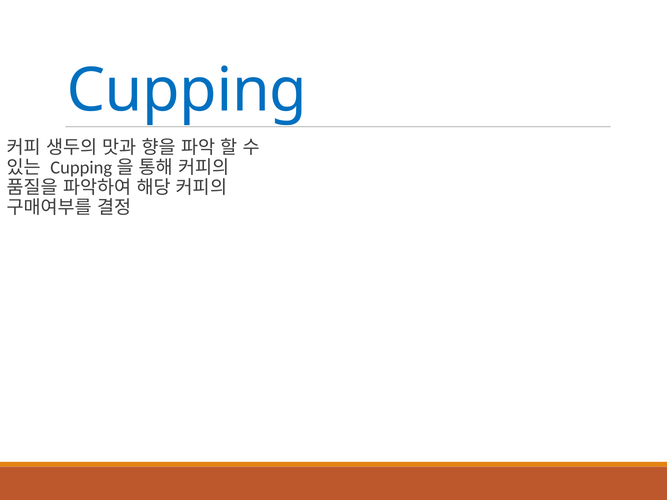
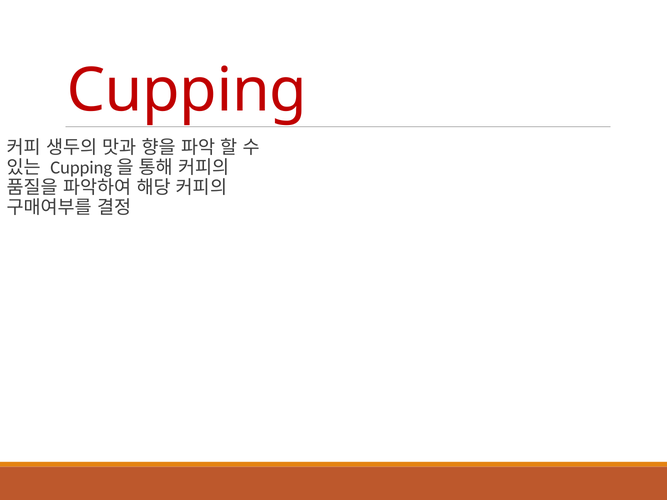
Cupping colour: blue -> red (187, 91)
